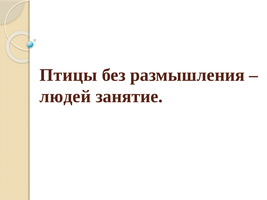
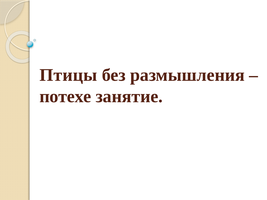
людей: людей -> потехе (65, 97)
